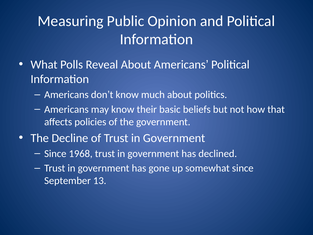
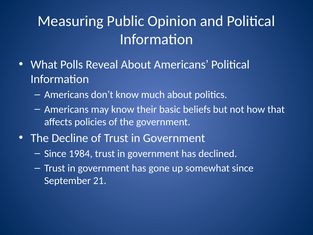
1968: 1968 -> 1984 (81, 153)
13: 13 -> 21 (100, 181)
